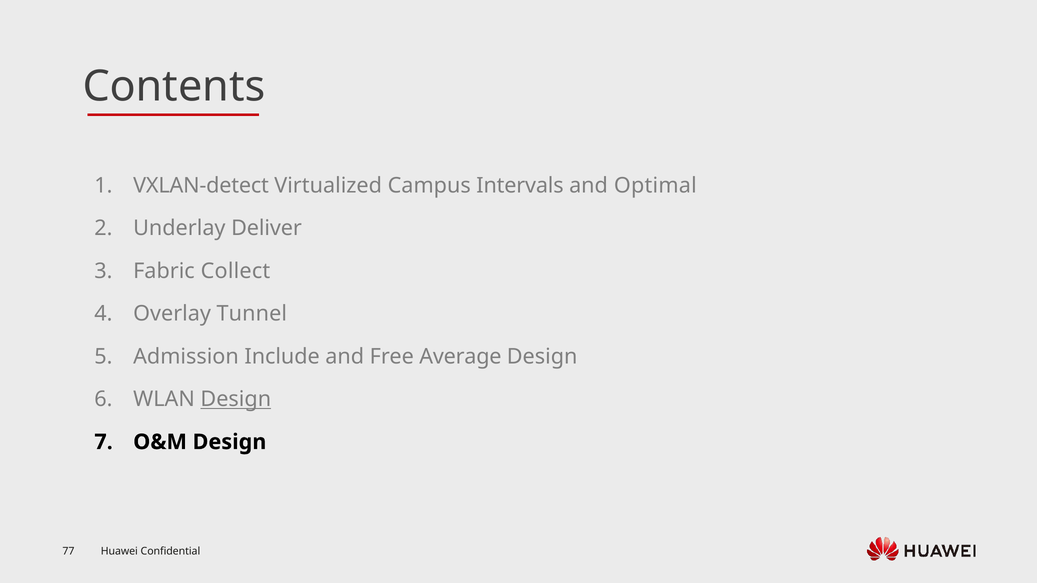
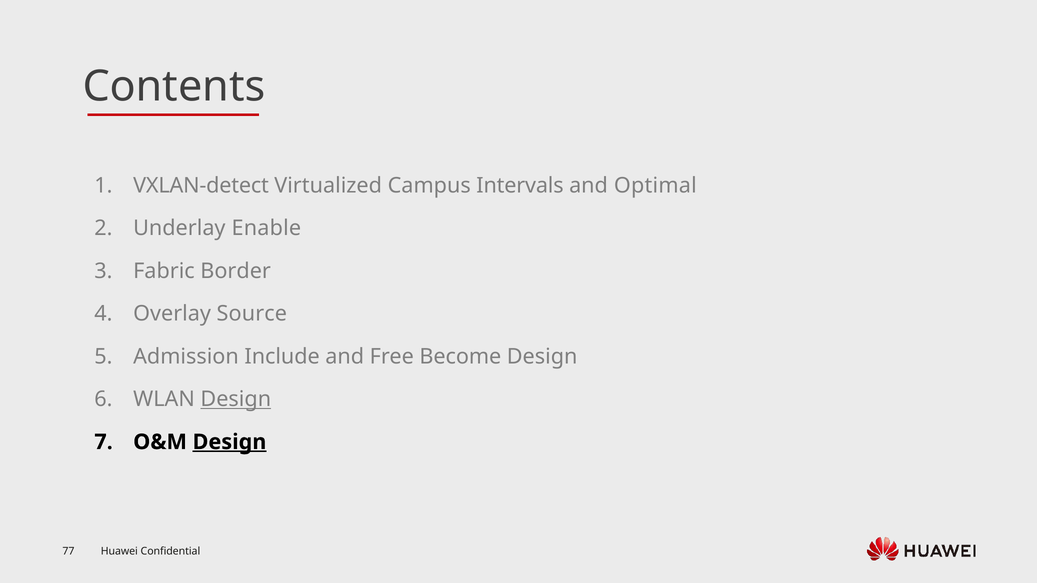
Deliver: Deliver -> Enable (266, 228)
Collect: Collect -> Border (236, 271)
Tunnel: Tunnel -> Source (252, 314)
Average: Average -> Become (460, 357)
Design underline: none -> present (229, 442)
